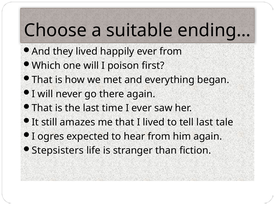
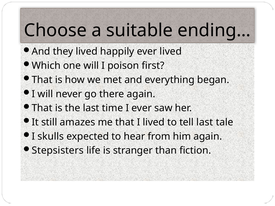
ever from: from -> lived (171, 52)
ogres: ogres -> skulls (51, 137)
